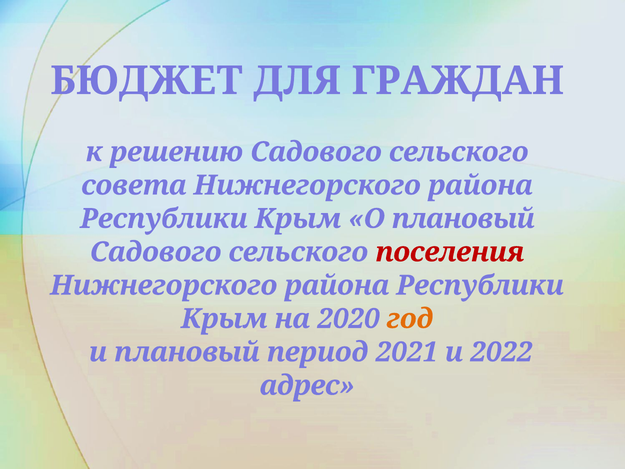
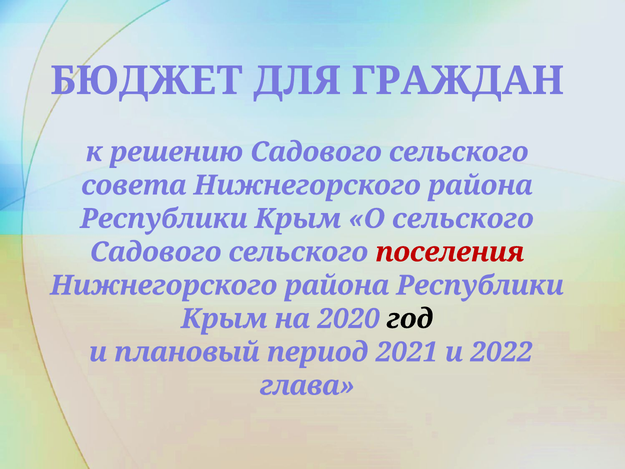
О плановый: плановый -> сельского (463, 219)
год colour: orange -> black (410, 319)
адрес: адрес -> глава (307, 385)
